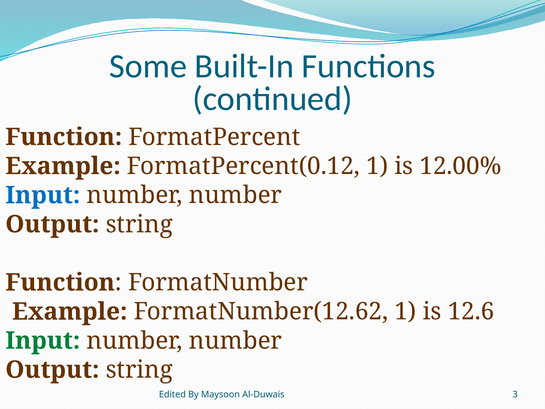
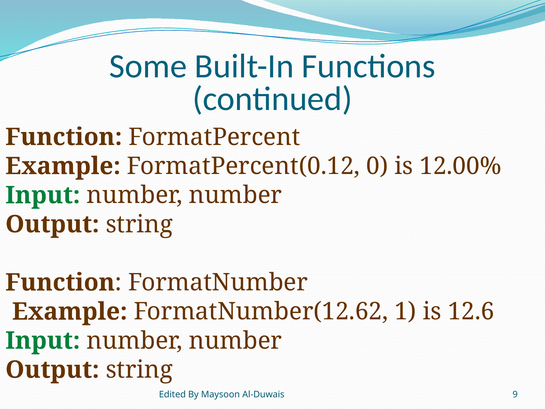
FormatPercent(0.12 1: 1 -> 0 (377, 166)
Input colour: blue -> green (43, 195)
3: 3 -> 9 (515, 394)
